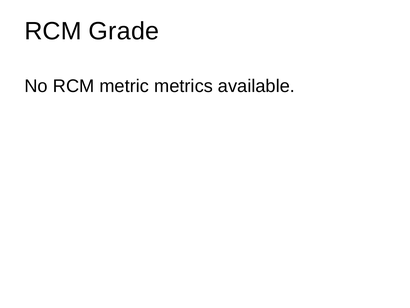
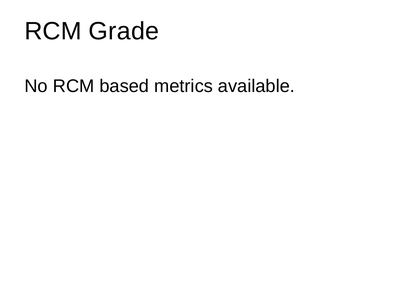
metric: metric -> based (124, 86)
